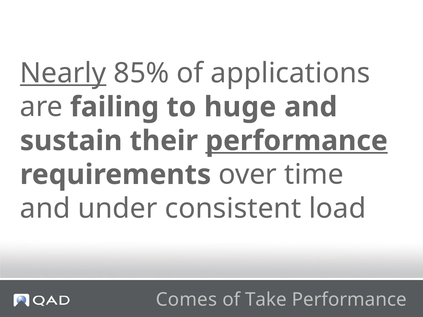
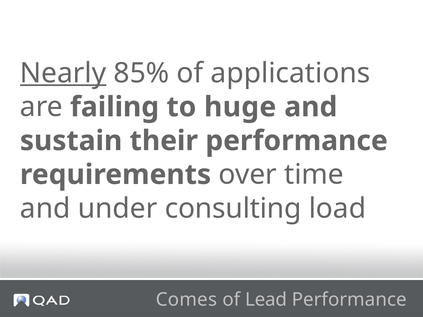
performance underline: present -> none (297, 141)
consistent: consistent -> consulting (233, 209)
Take: Take -> Lead (266, 300)
